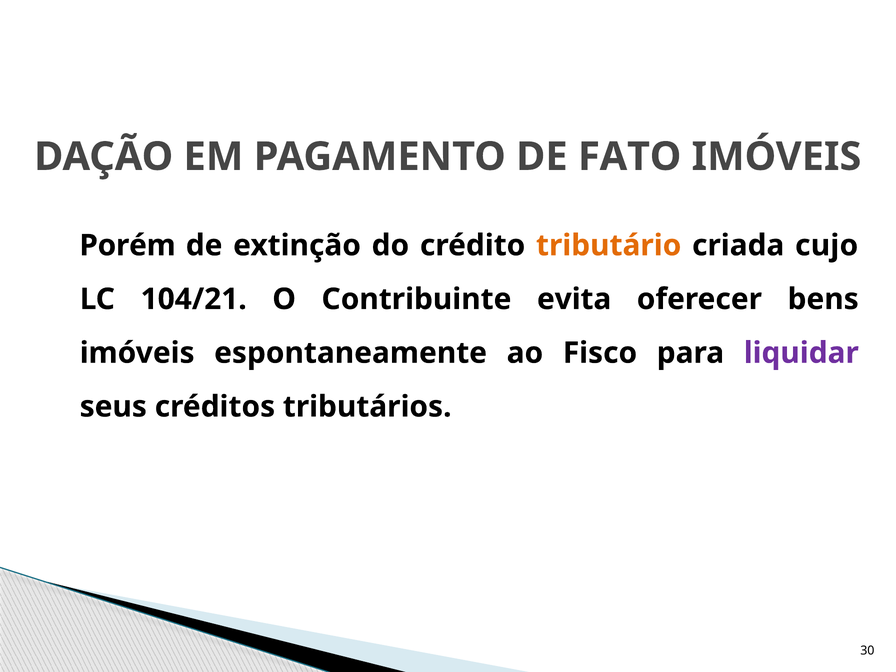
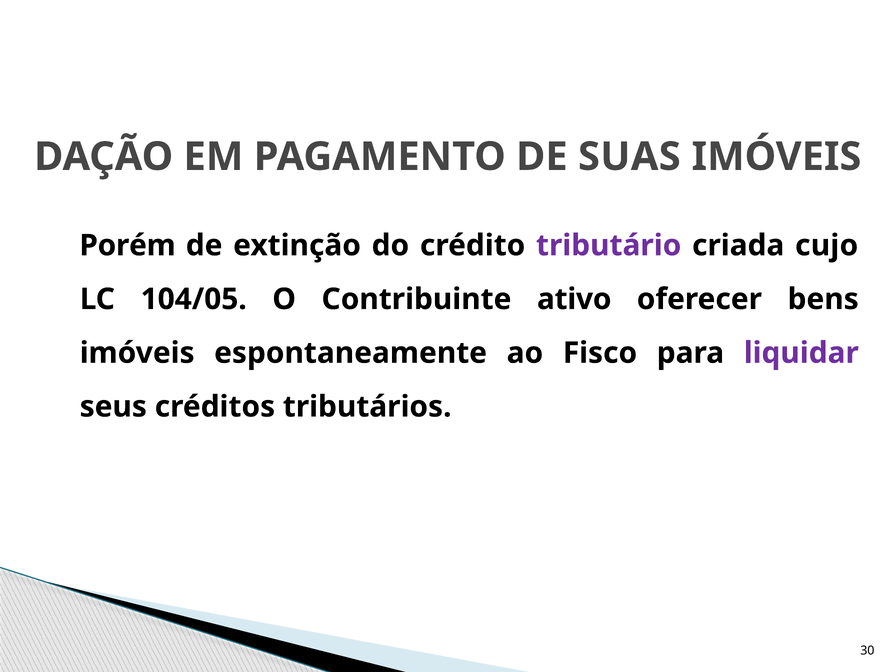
FATO: FATO -> SUAS (629, 157)
tributário colour: orange -> purple (609, 245)
104/21: 104/21 -> 104/05 (194, 299)
evita: evita -> ativo (574, 299)
